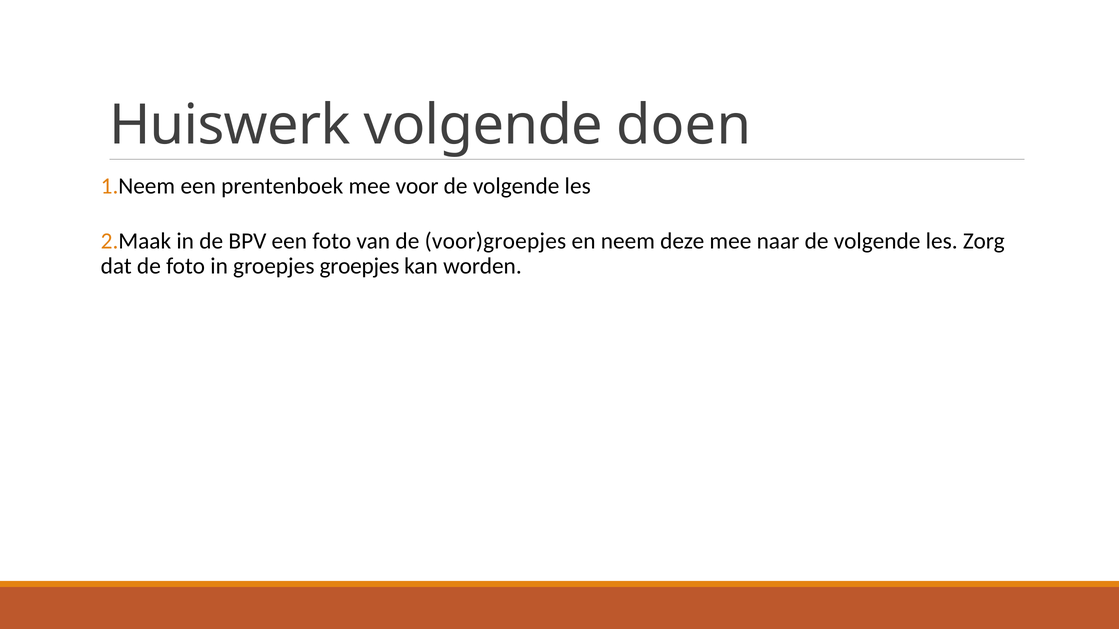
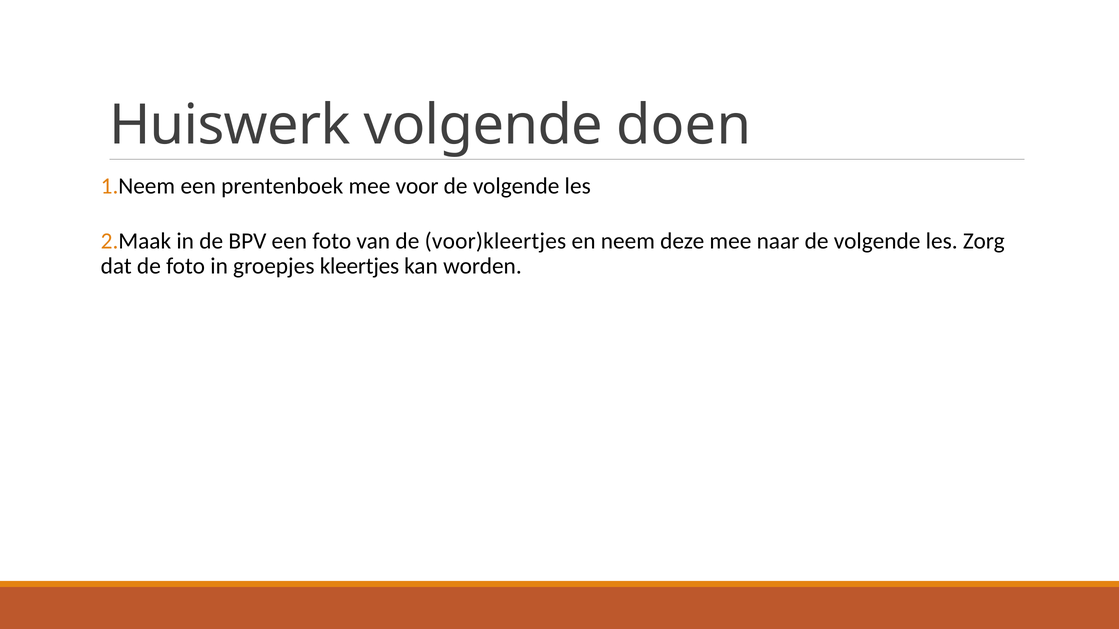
voor)groepjes: voor)groepjes -> voor)kleertjes (495, 241)
groepjes groepjes: groepjes -> kleertjes (359, 266)
